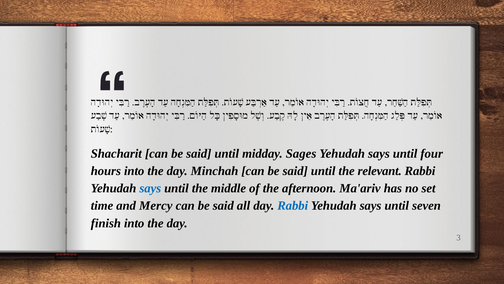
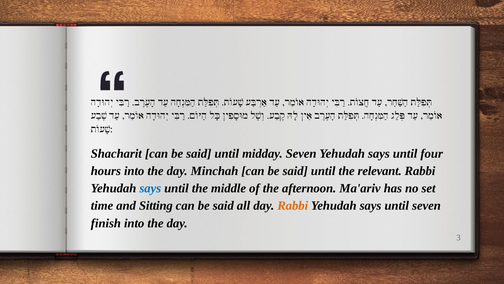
midday Sages: Sages -> Seven (301, 153)
Mercy: Mercy -> Sitting (156, 205)
Rabbi colour: blue -> orange (293, 205)
